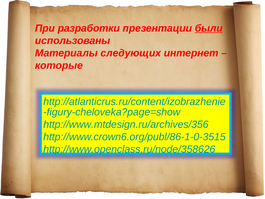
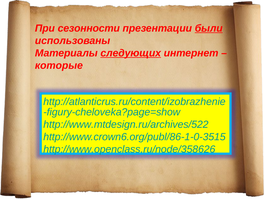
разработки: разработки -> сезонности (89, 28)
следующих underline: none -> present (131, 53)
http://www.mtdesign.ru/archives/356: http://www.mtdesign.ru/archives/356 -> http://www.mtdesign.ru/archives/522 (126, 124)
